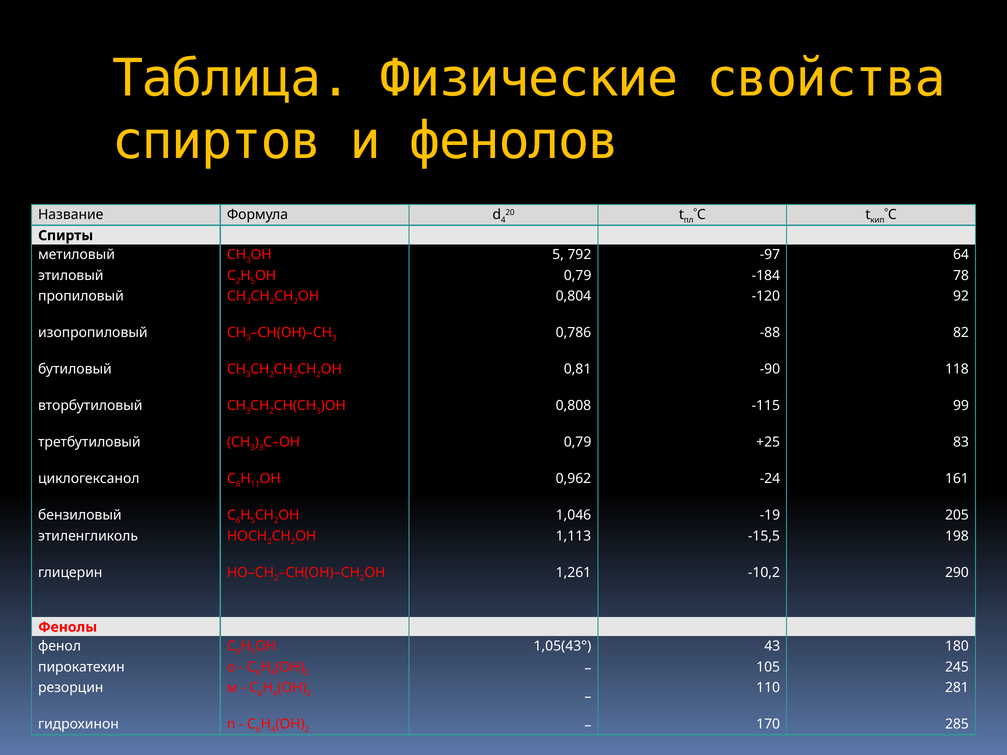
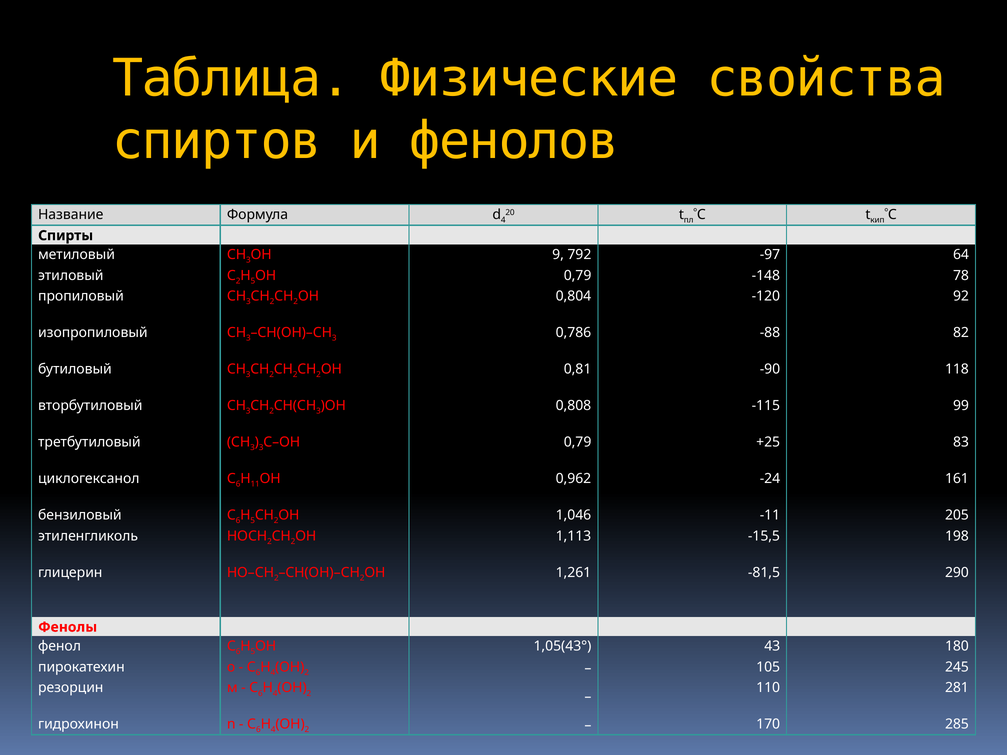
5: 5 -> 9 (558, 255)
-184: -184 -> -148 (766, 276)
-19: -19 -> -11 (770, 515)
-10,2: -10,2 -> -81,5 (764, 573)
